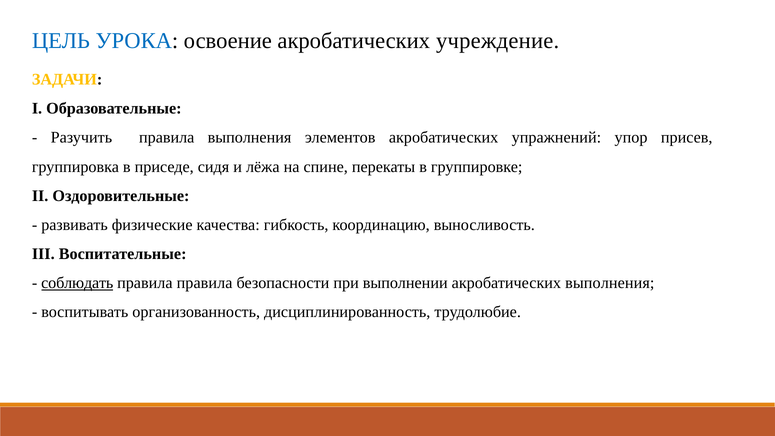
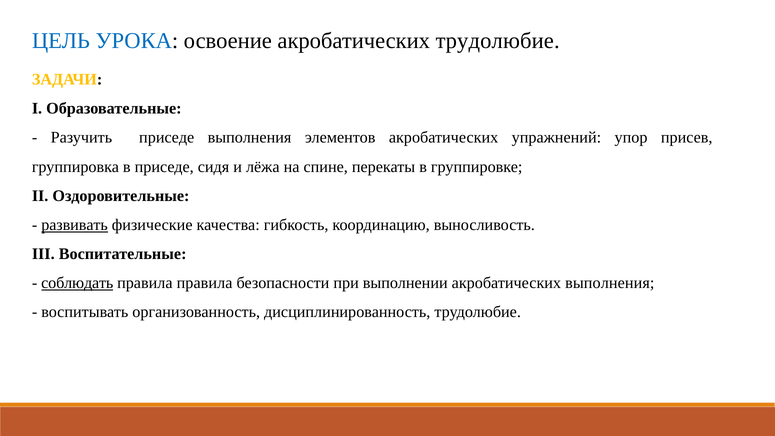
акробатических учреждение: учреждение -> трудолюбие (498, 41)
Разучить правила: правила -> приседе (167, 138)
развивать underline: none -> present (75, 225)
